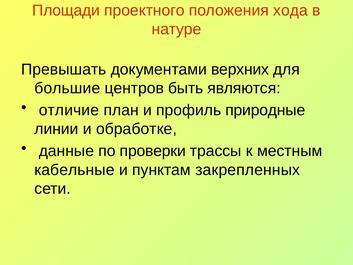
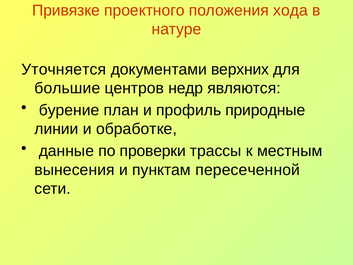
Площади: Площади -> Привязке (66, 10)
Превышать: Превышать -> Уточняется (64, 69)
быть: быть -> недр (186, 88)
отличие: отличие -> бурение (69, 110)
кабельные: кабельные -> вынесения (75, 170)
закрепленных: закрепленных -> пересеченной (248, 170)
